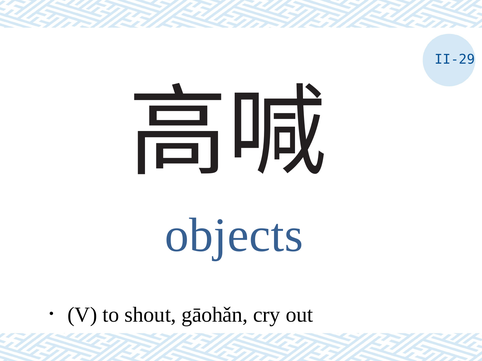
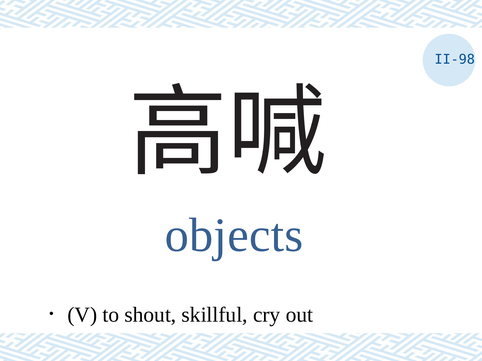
II-29: II-29 -> II-98 (455, 60)
gāohǎn: gāohǎn -> skillful (215, 315)
